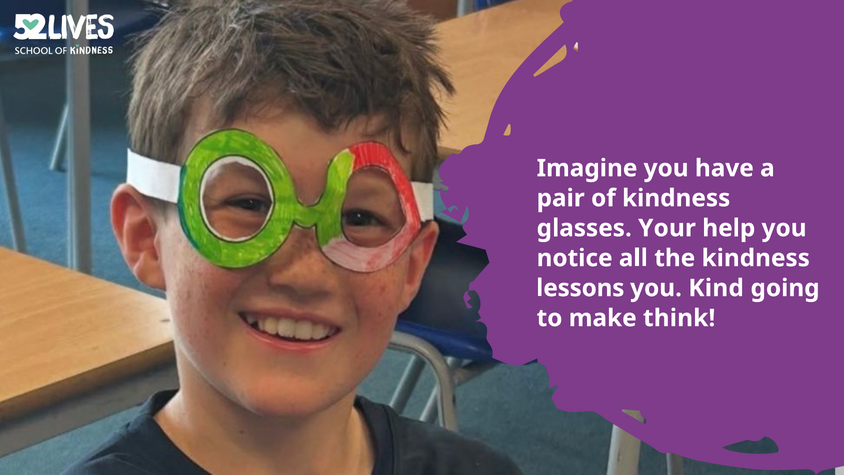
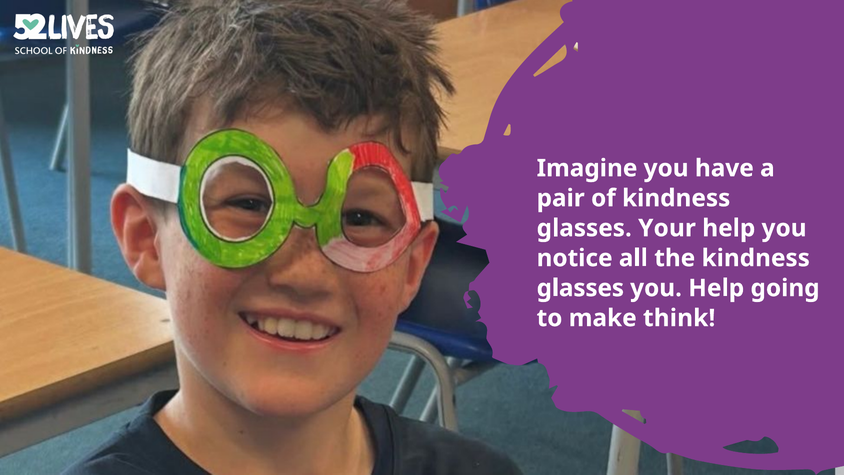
lessons: lessons -> glasses (580, 288)
you Kind: Kind -> Help (716, 288)
